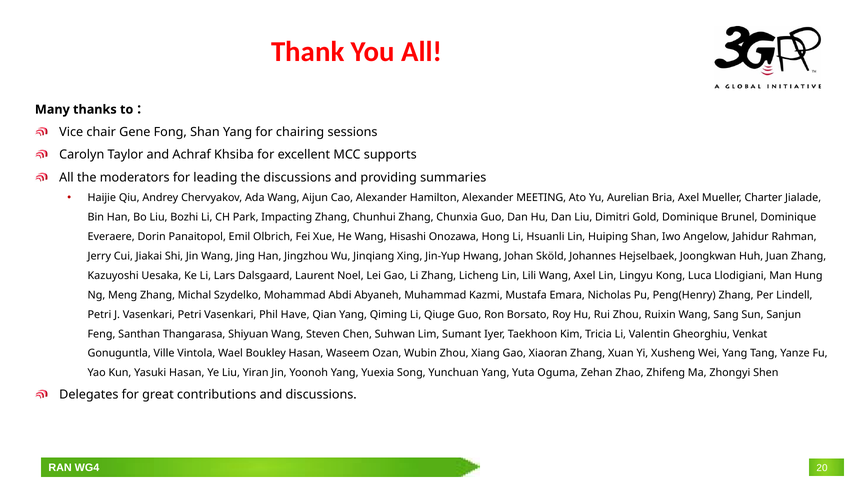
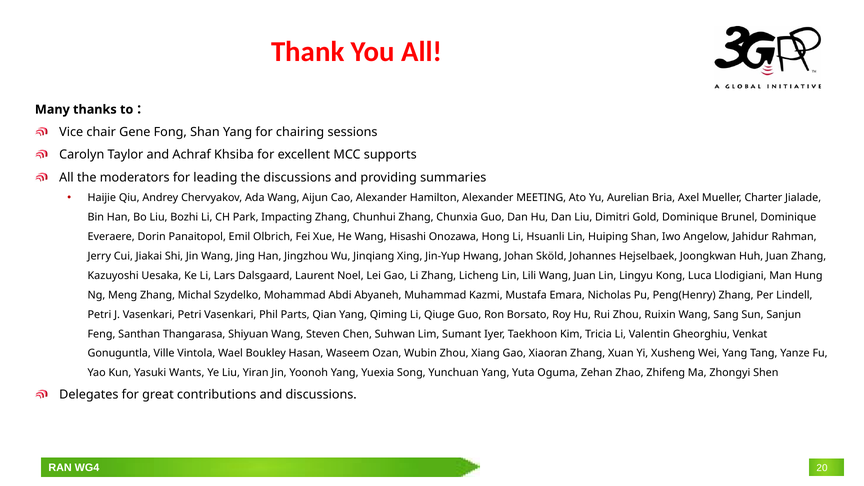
Wang Axel: Axel -> Juan (585, 276)
Have: Have -> Parts (295, 315)
Yasuki Hasan: Hasan -> Wants (187, 373)
